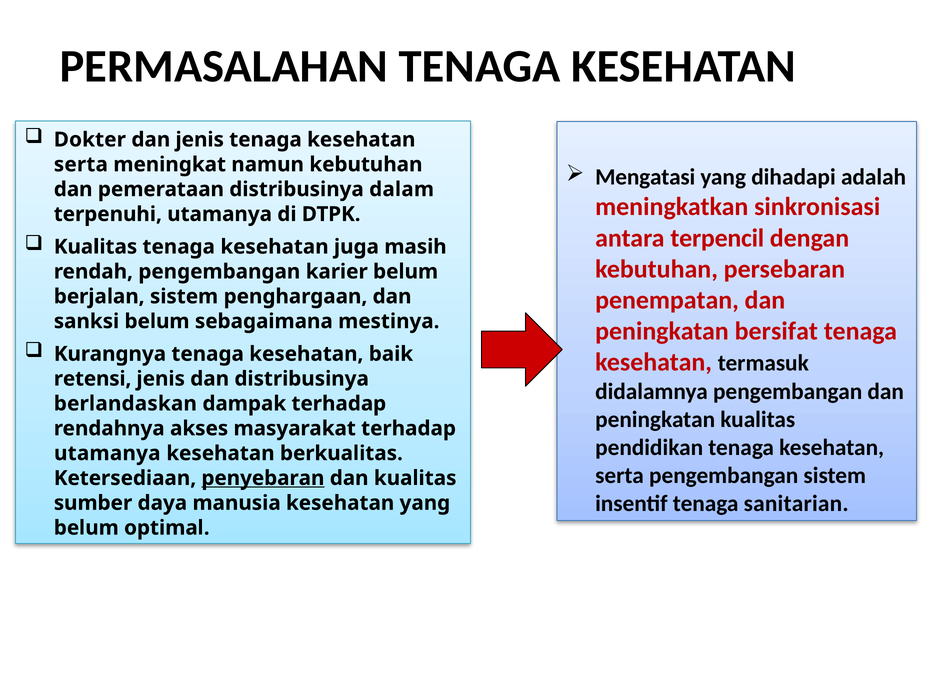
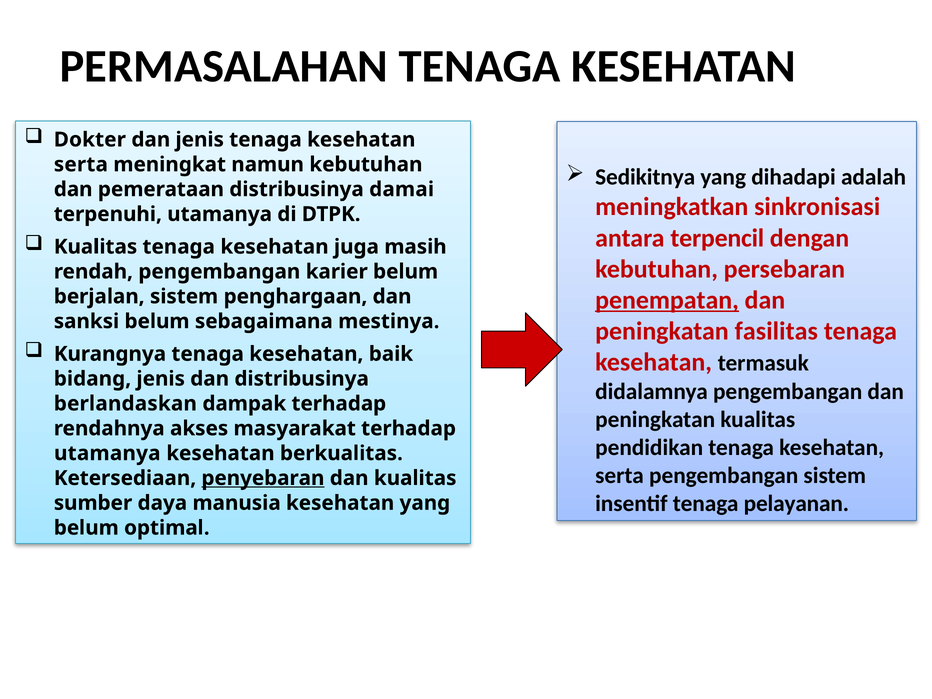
Mengatasi: Mengatasi -> Sedikitnya (645, 177)
dalam: dalam -> damai (402, 189)
penempatan underline: none -> present (667, 300)
bersifat: bersifat -> fasilitas (776, 331)
retensi: retensi -> bidang (92, 379)
sanitarian: sanitarian -> pelayanan (796, 504)
